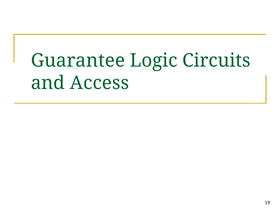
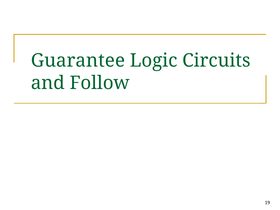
Access: Access -> Follow (100, 83)
